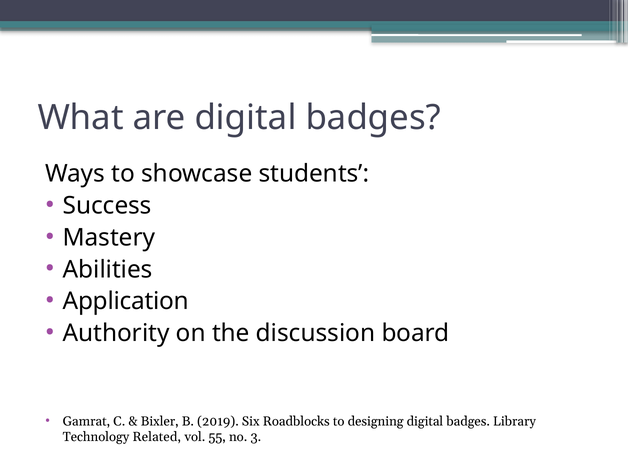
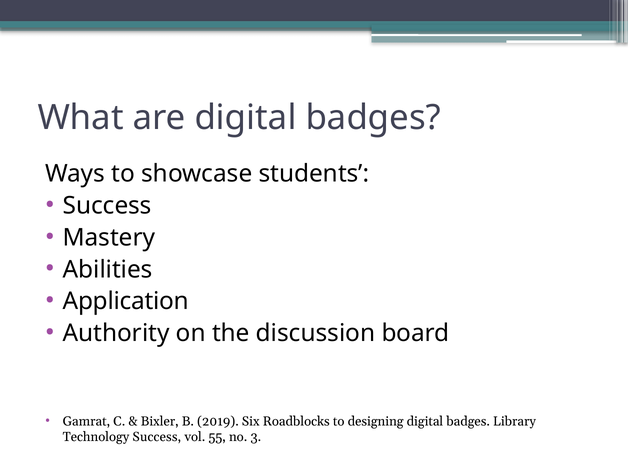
Technology Related: Related -> Success (157, 437)
